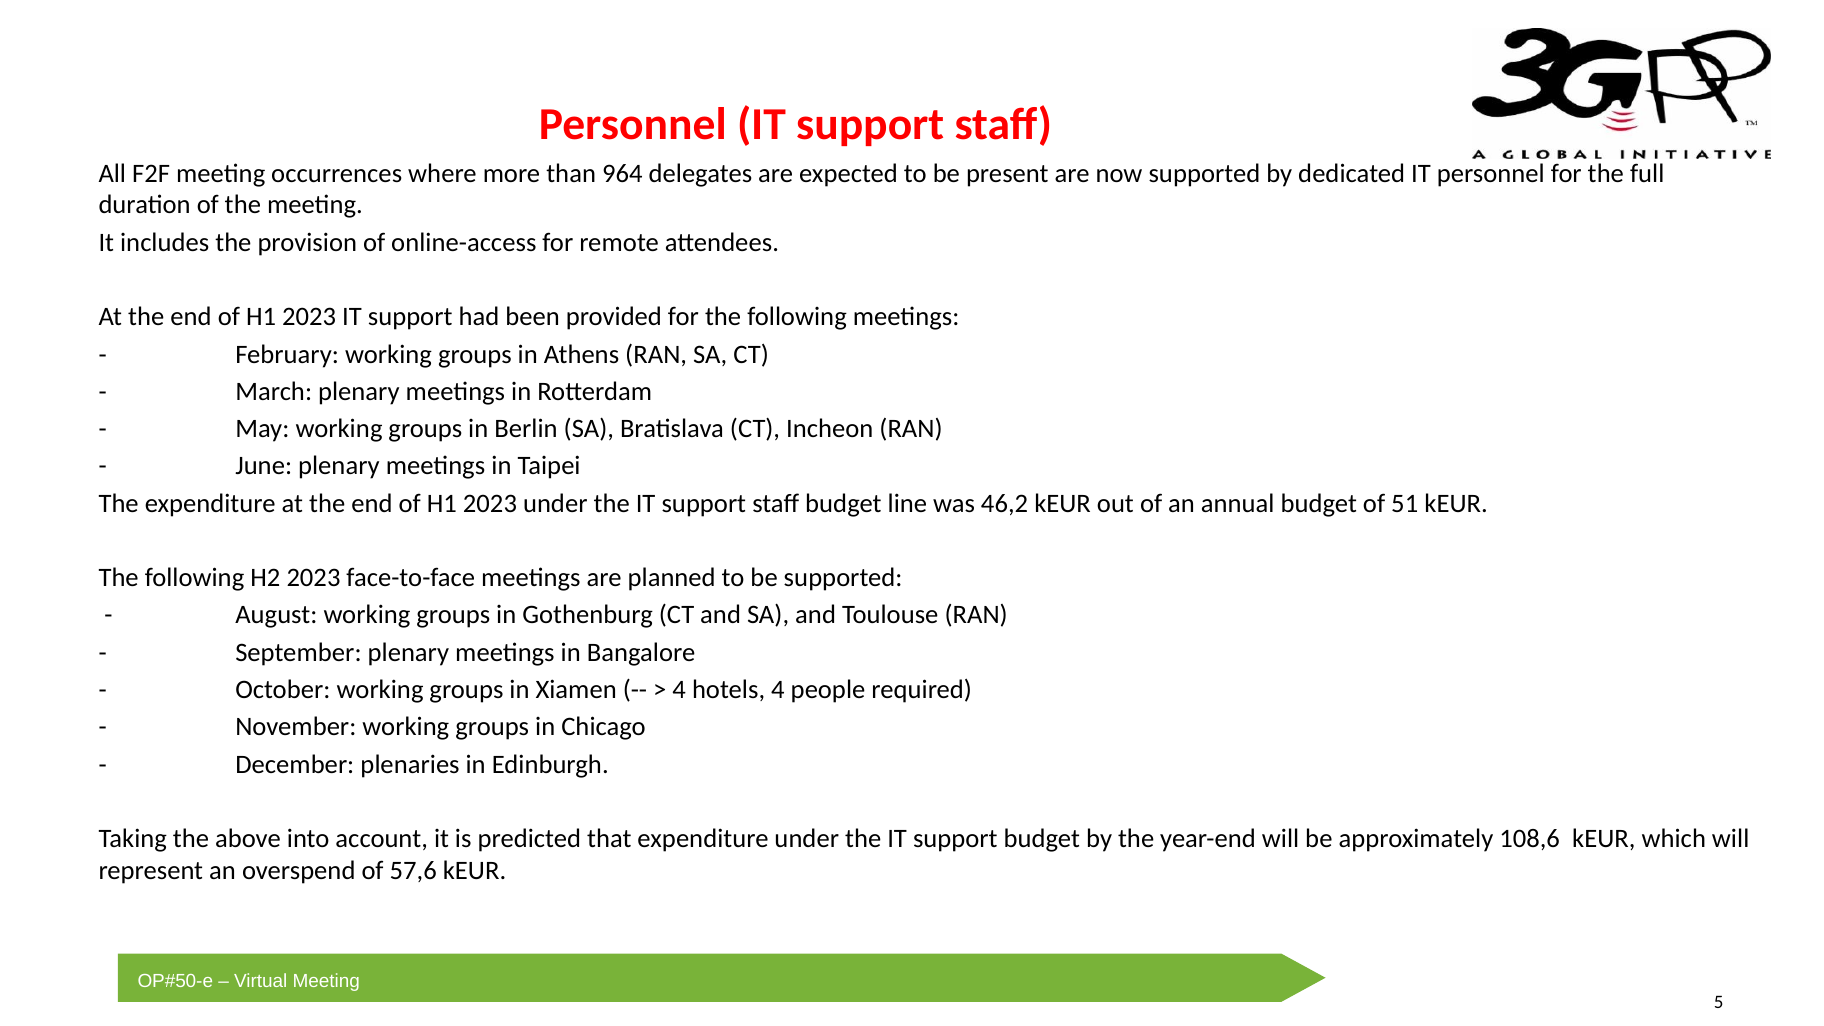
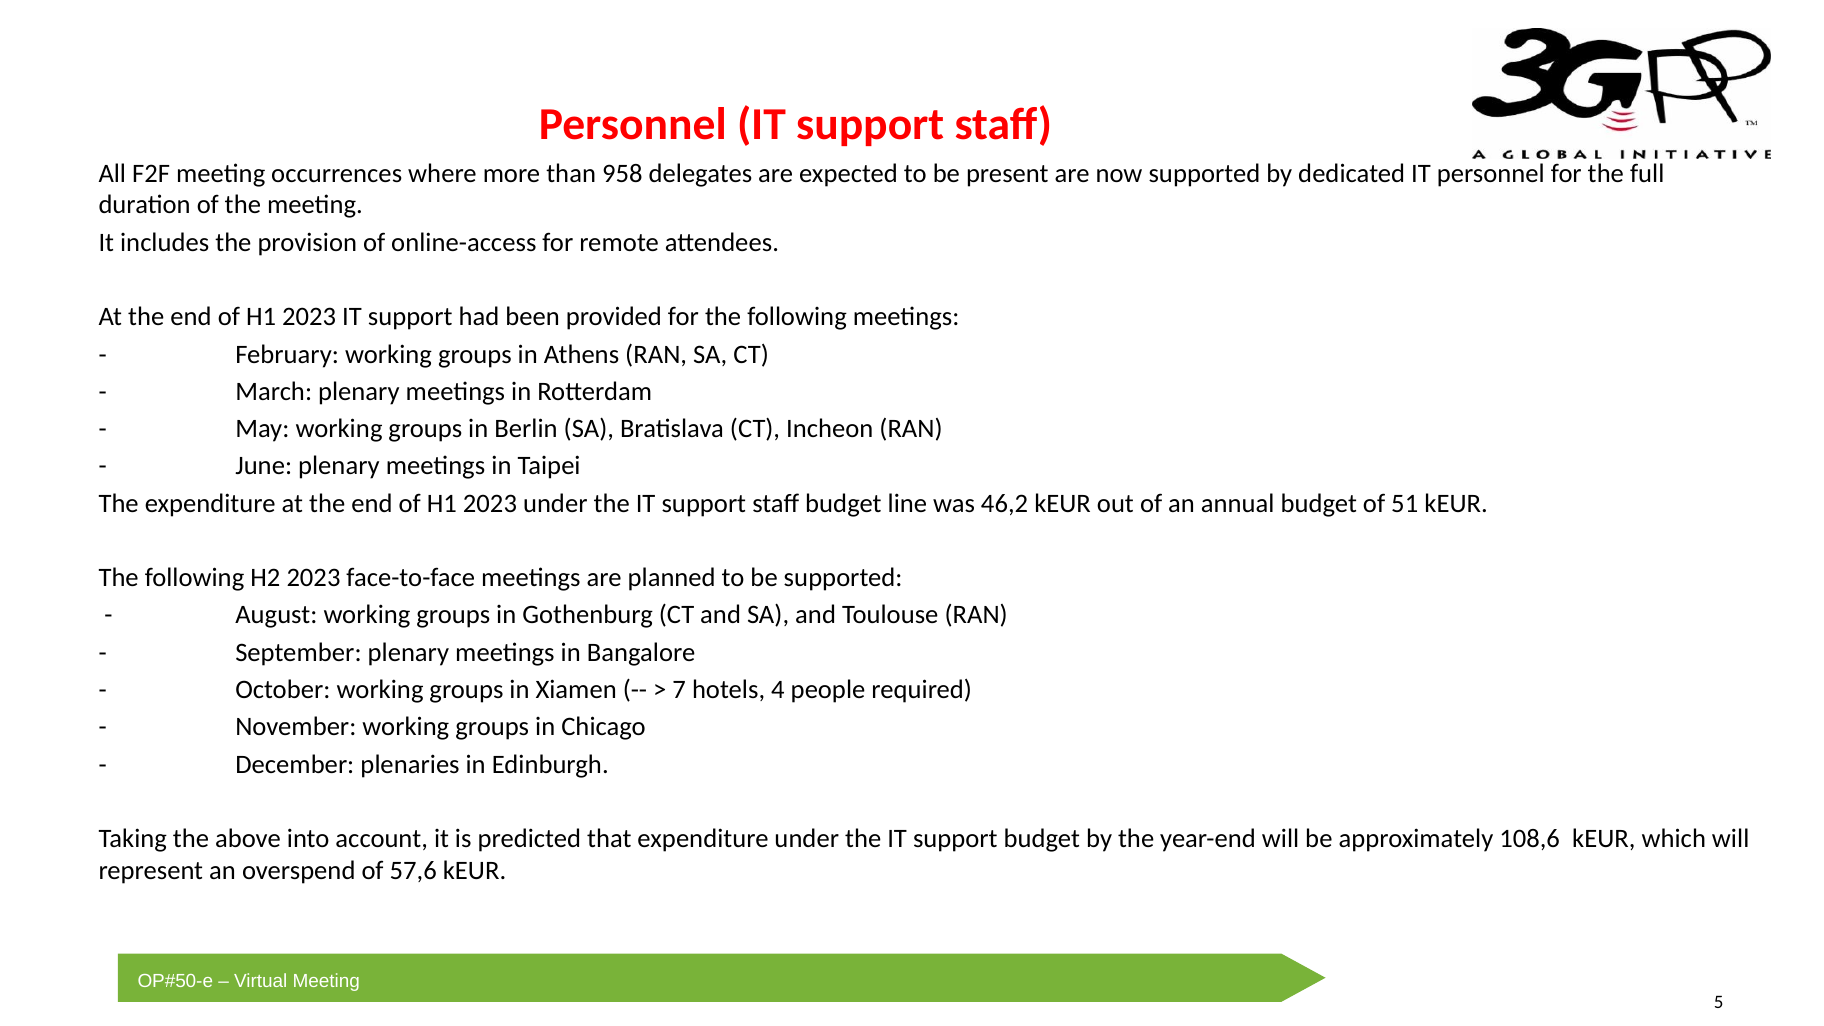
964: 964 -> 958 (622, 173)
4: 4 -> 7 (679, 690)
